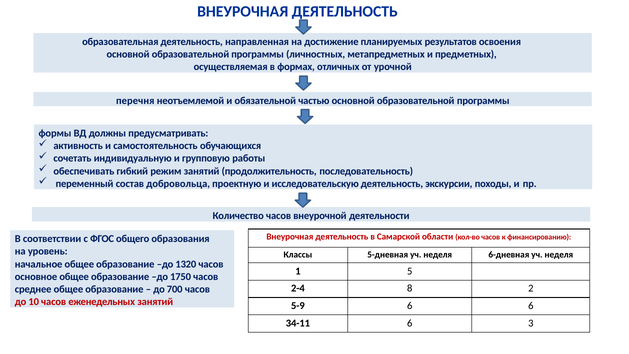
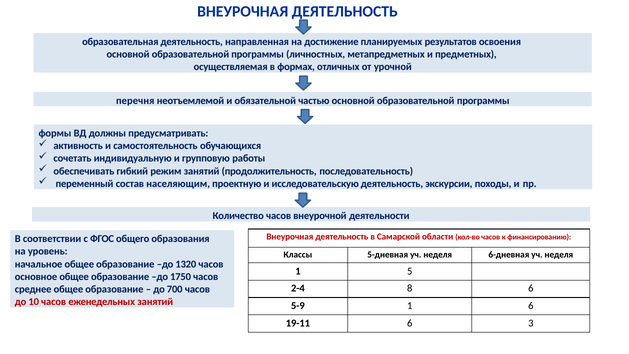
добровольца: добровольца -> населяющим (178, 184)
8 2: 2 -> 6 (531, 288)
5-9 6: 6 -> 1 (410, 306)
34-11: 34-11 -> 19-11 (298, 323)
